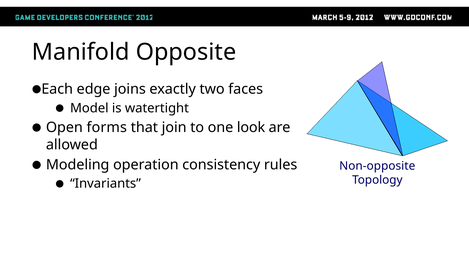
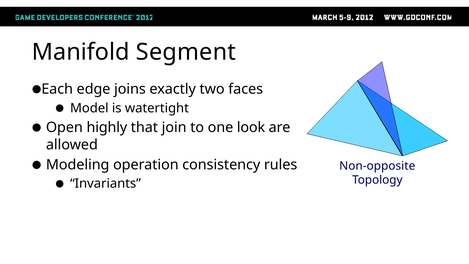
Opposite: Opposite -> Segment (186, 52)
forms: forms -> highly (107, 127)
